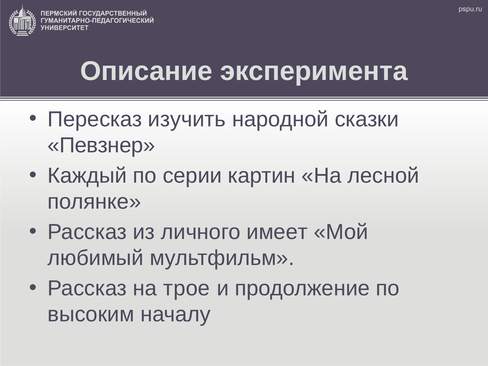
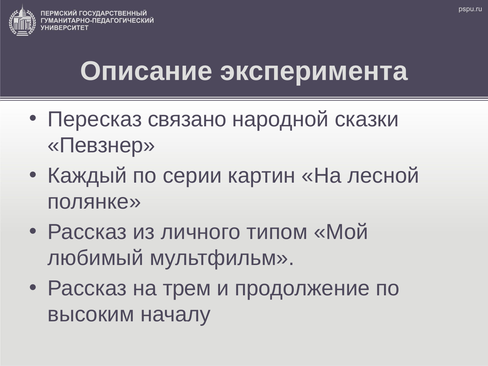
изучить: изучить -> связано (187, 119)
имеет: имеет -> типом (277, 232)
трое: трое -> трем (187, 288)
